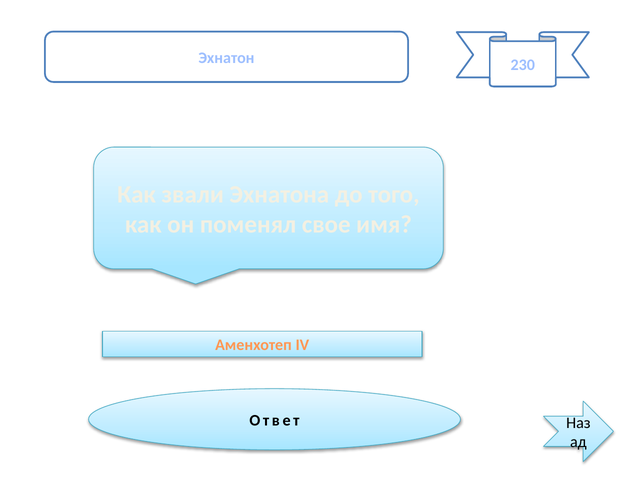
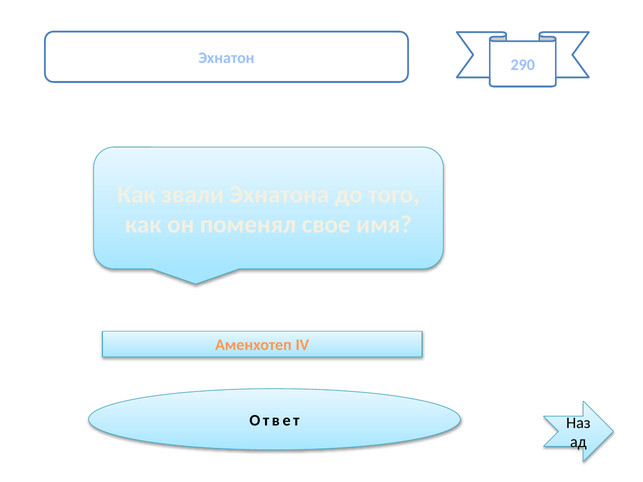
230: 230 -> 290 (523, 65)
